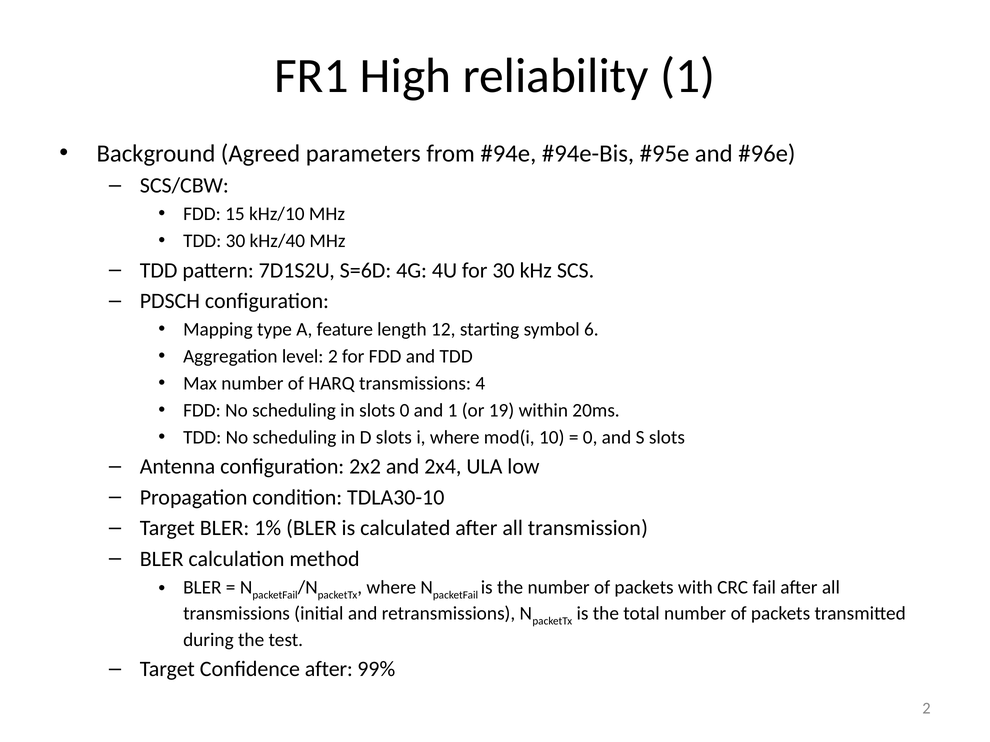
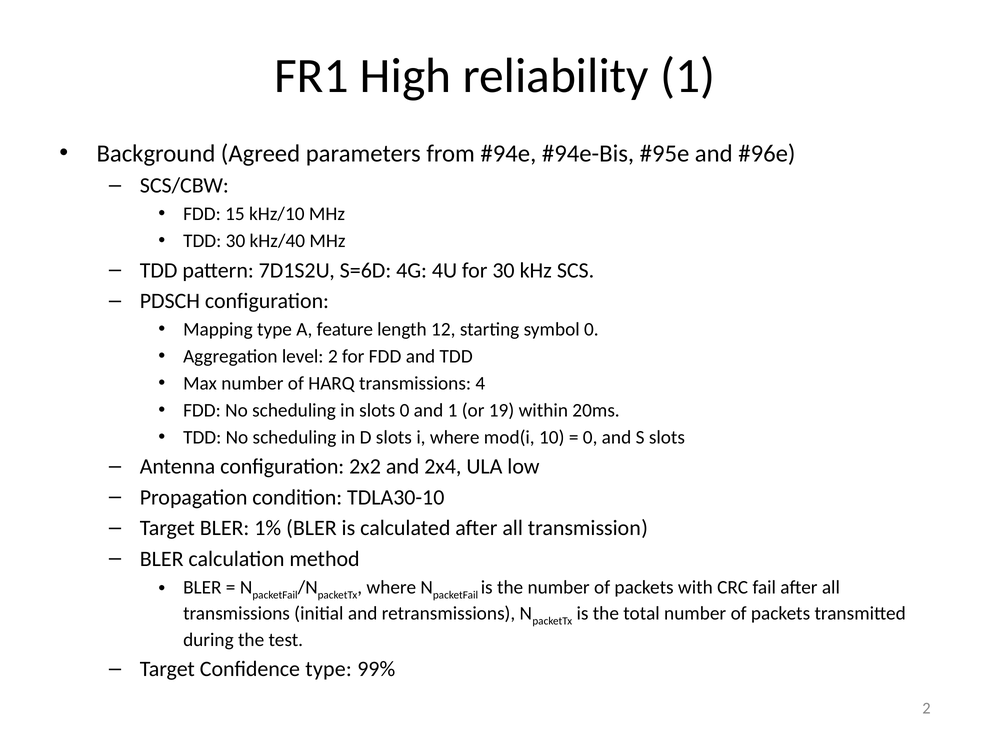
symbol 6: 6 -> 0 (591, 330)
Confidence after: after -> type (329, 670)
